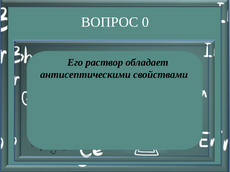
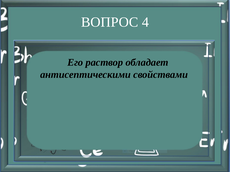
0: 0 -> 4 (145, 22)
